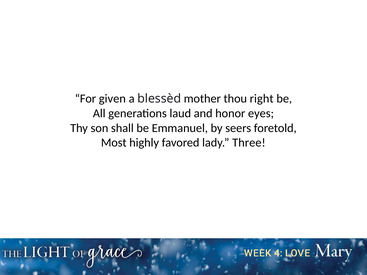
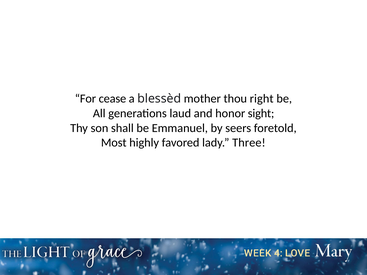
given: given -> cease (112, 99)
eyes: eyes -> sight (261, 113)
